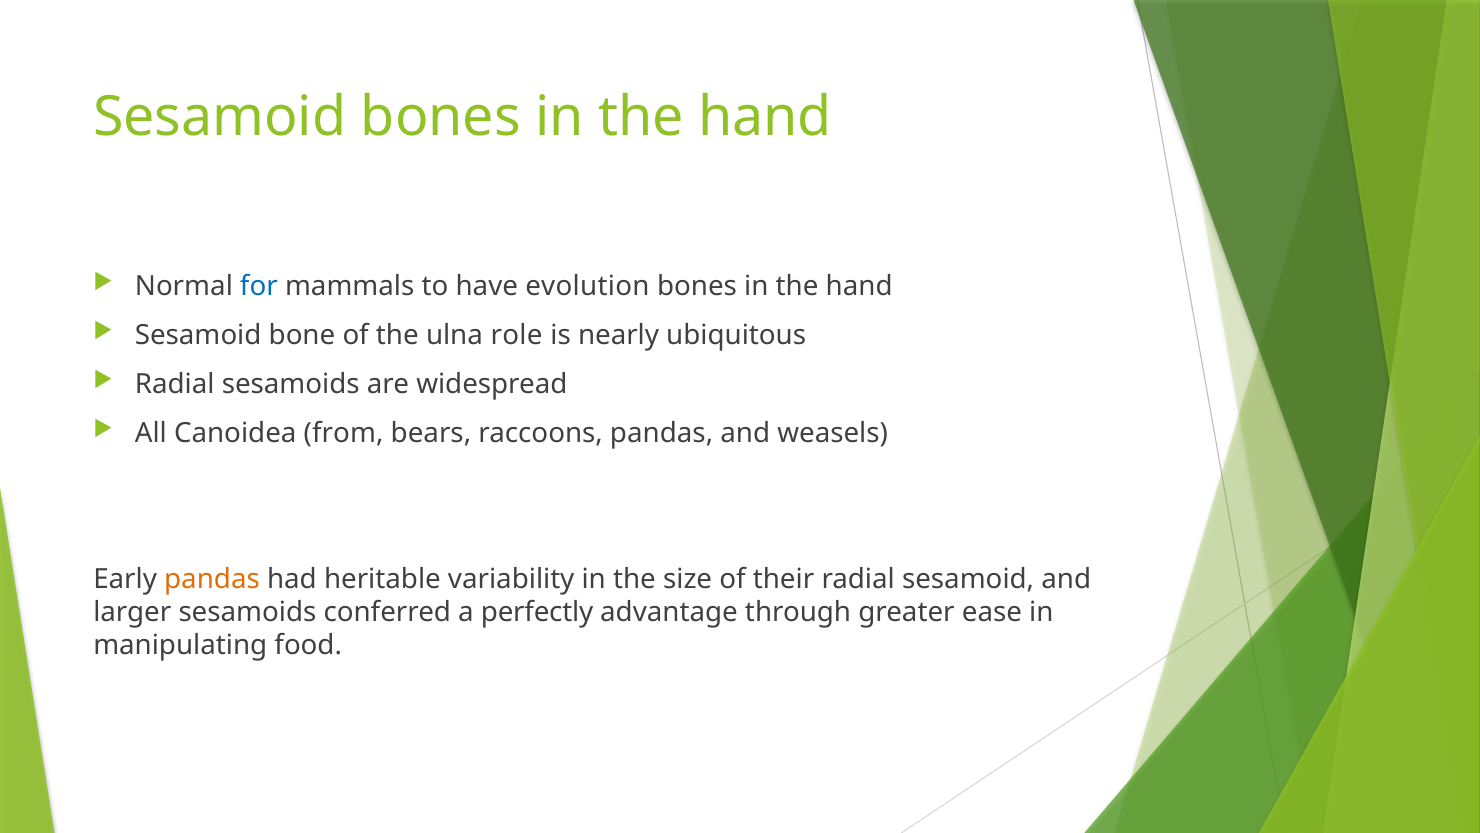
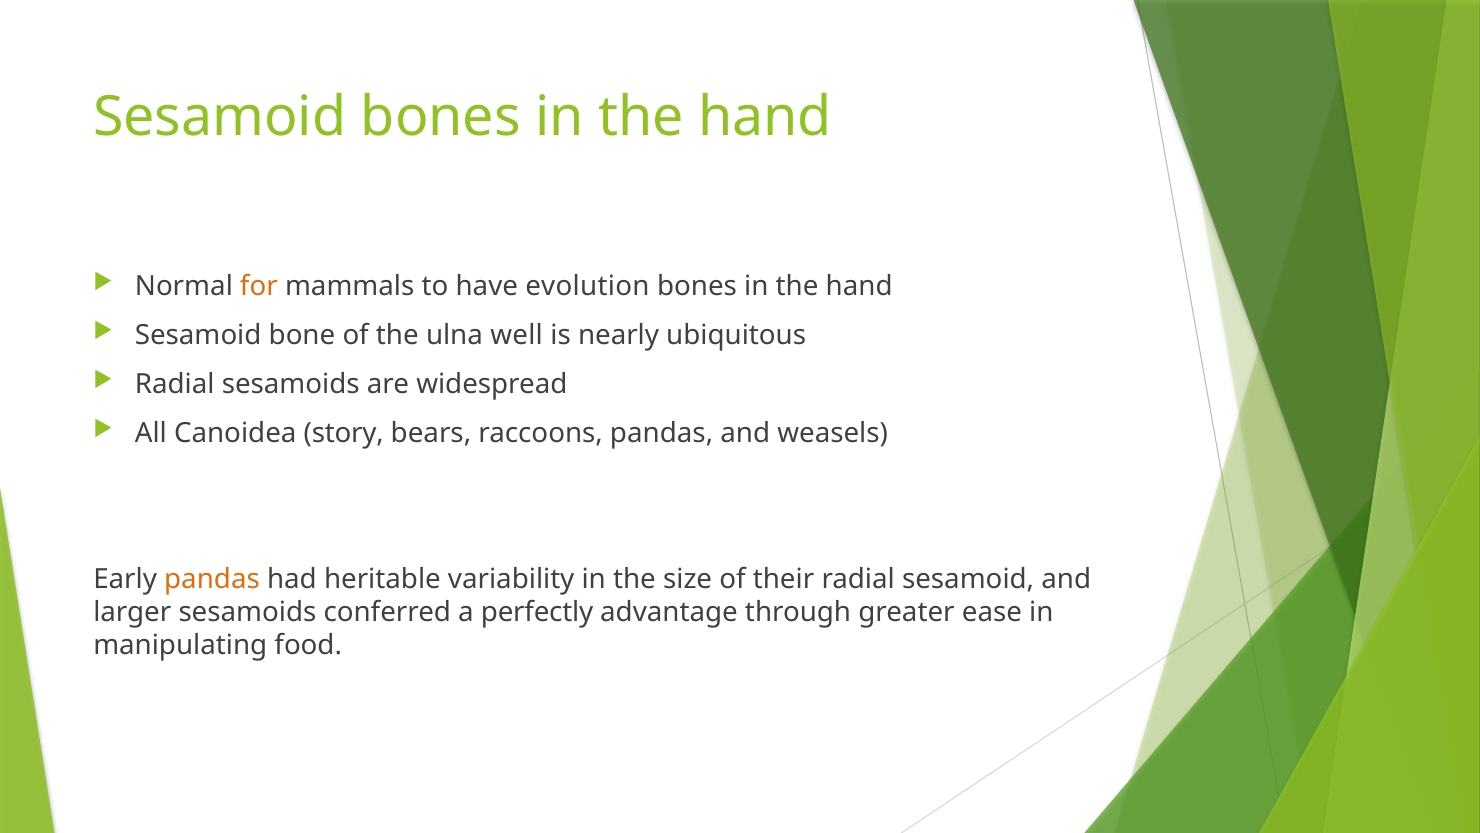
for colour: blue -> orange (259, 286)
role: role -> well (517, 335)
from: from -> story (344, 433)
